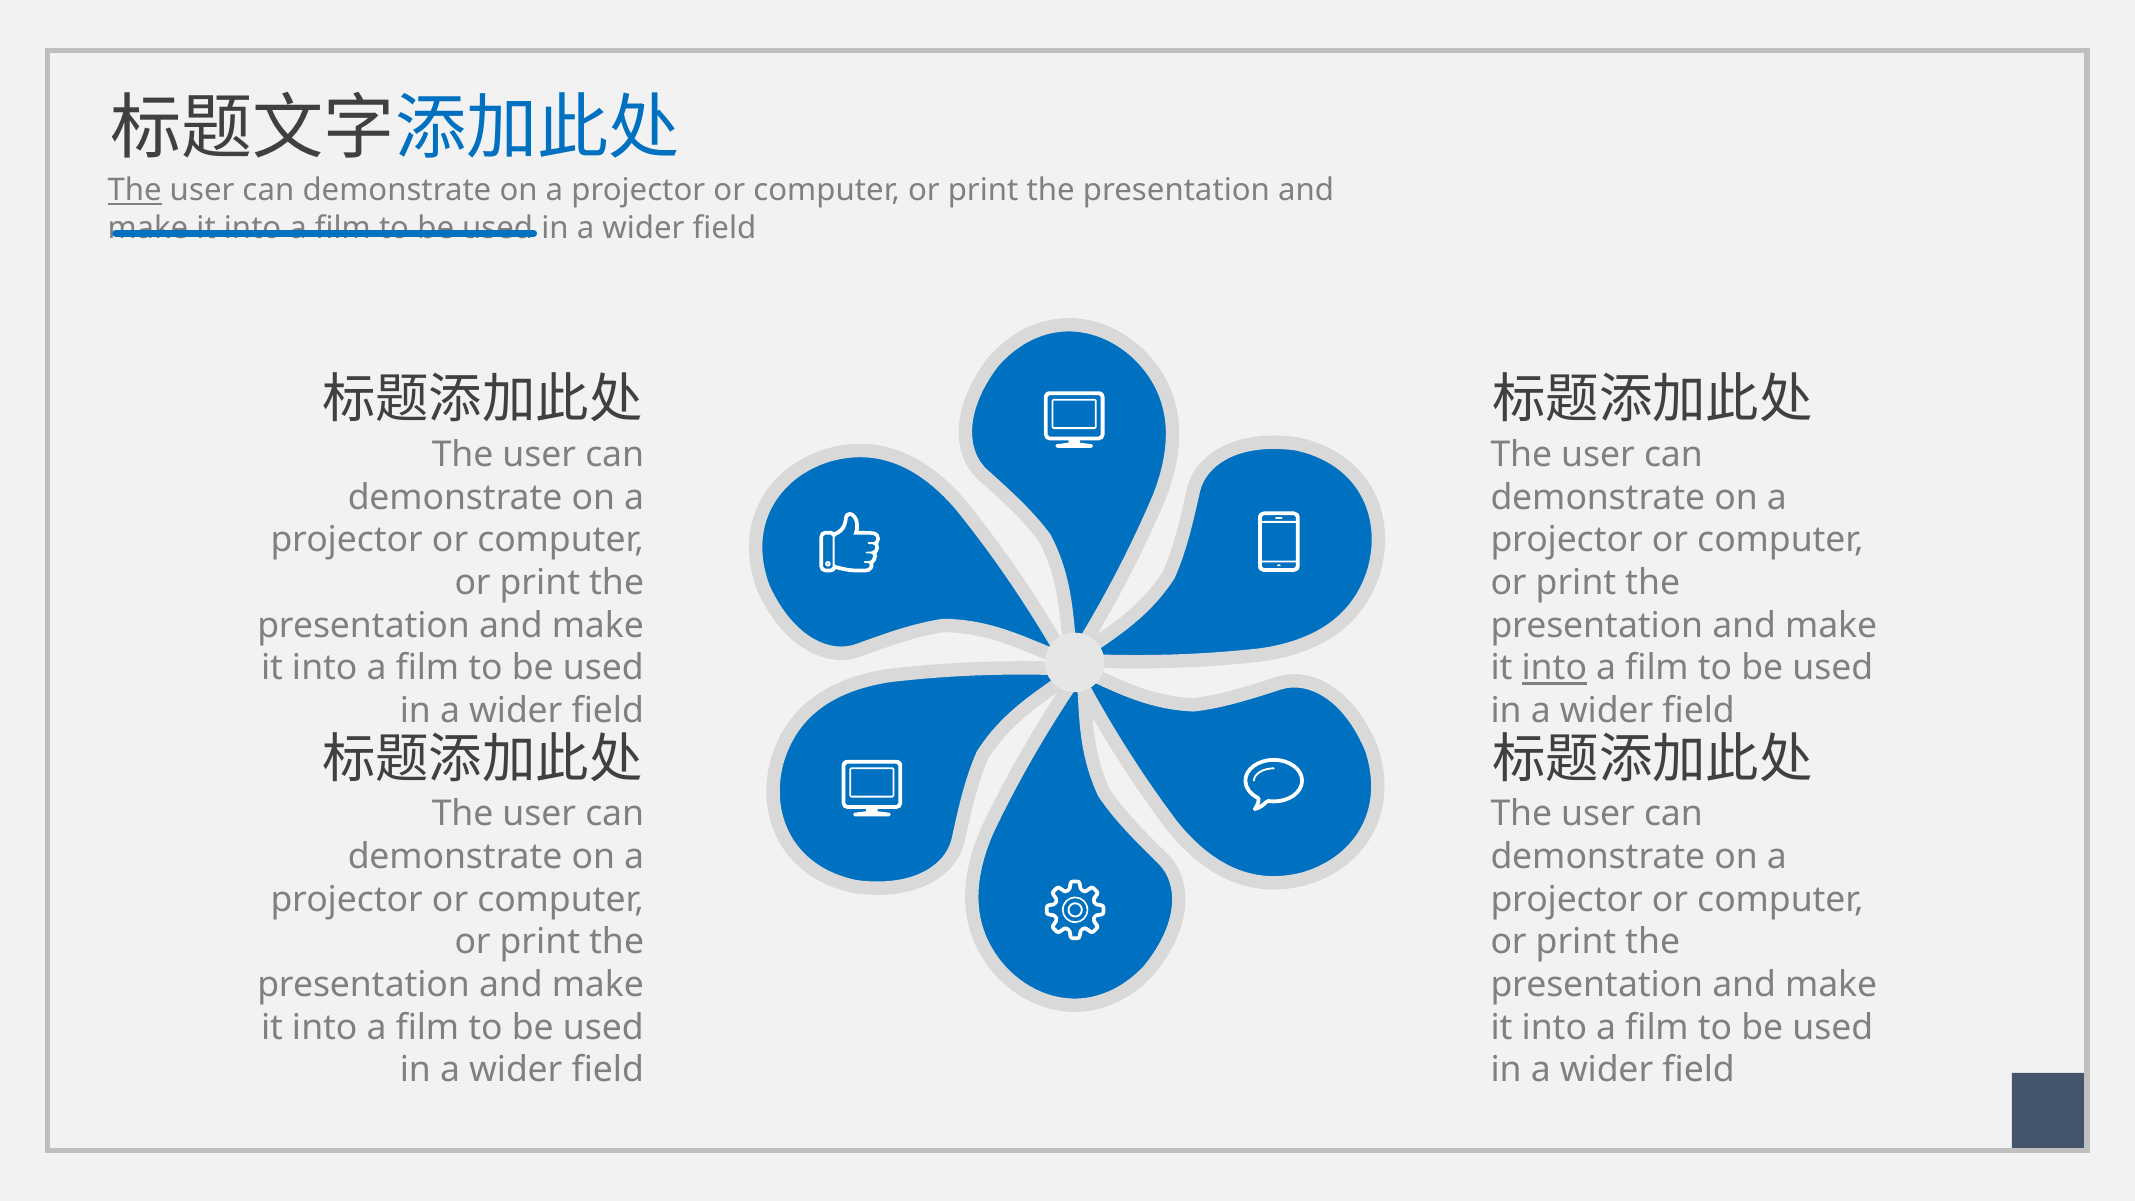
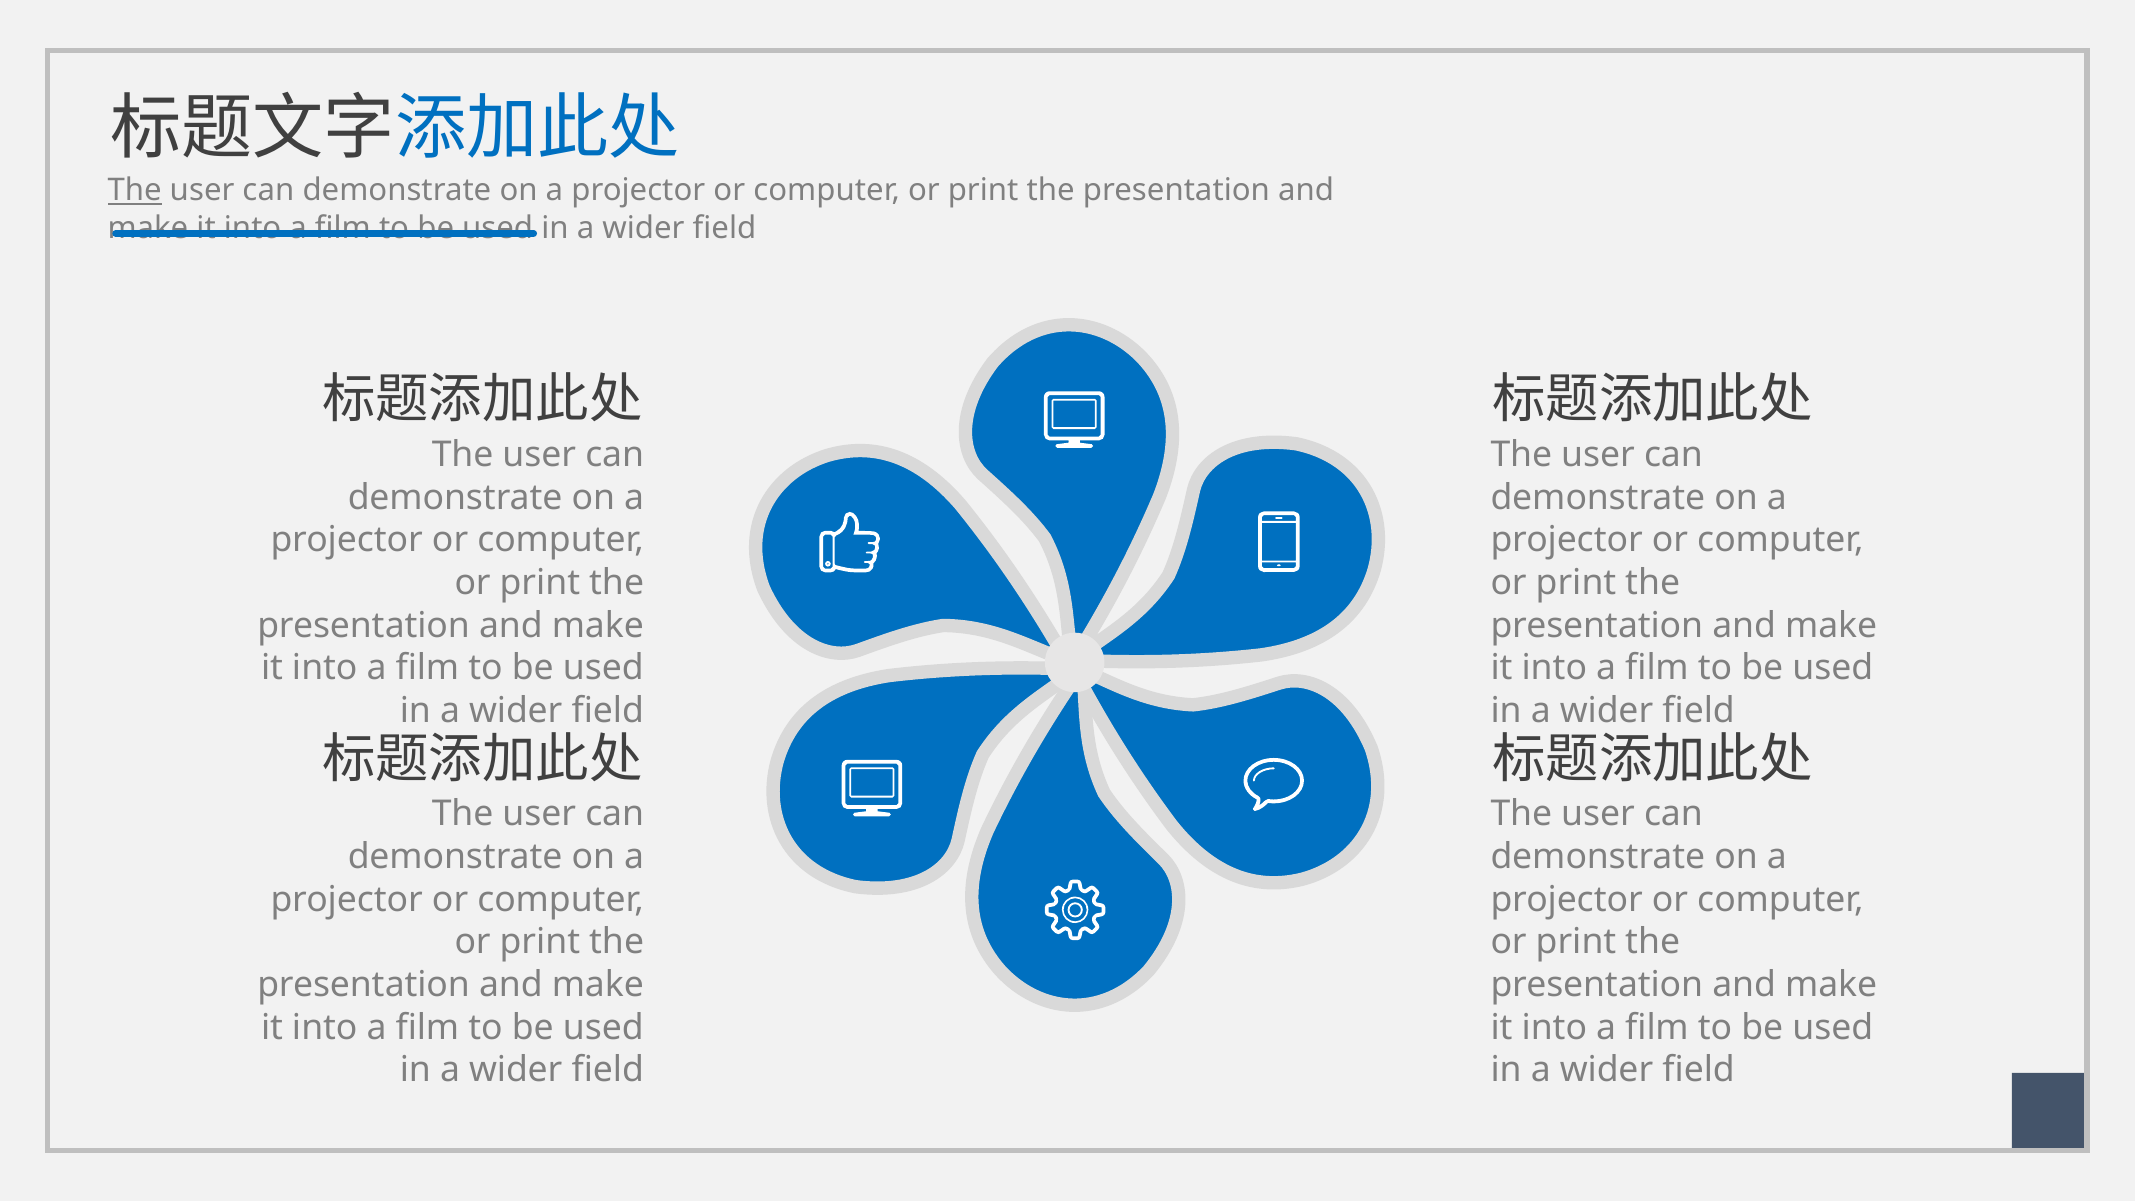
into underline: present -> none (1554, 668)
